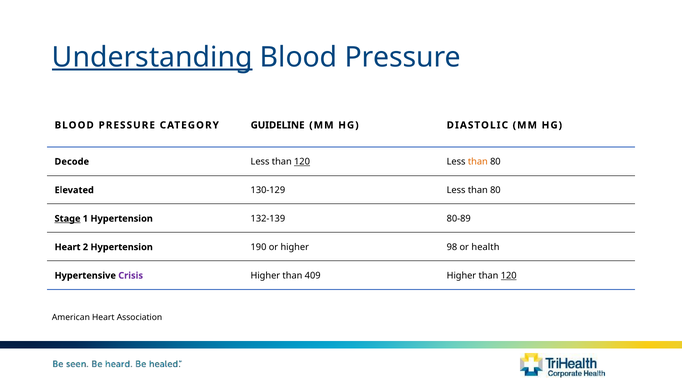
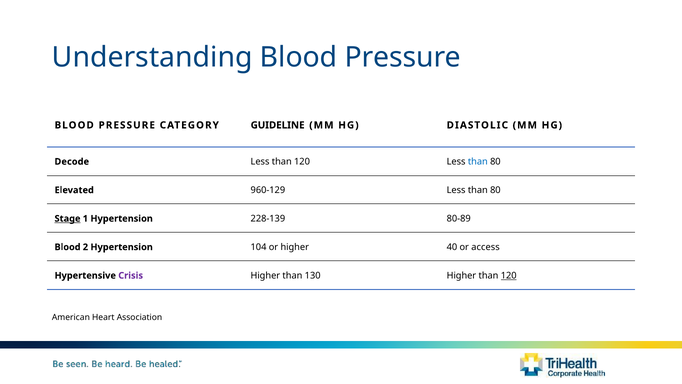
Understanding underline: present -> none (152, 57)
120 underline: present -> none (302, 161)
than colour: orange -> blue (478, 161)
130-129: 130-129 -> 960-129 (268, 190)
132-139: 132-139 -> 228-139 (268, 218)
Heart: Heart -> Blood (68, 247)
190: 190 -> 104 (259, 247)
98: 98 -> 40 (452, 247)
health: health -> access (485, 247)
409: 409 -> 130 (313, 275)
